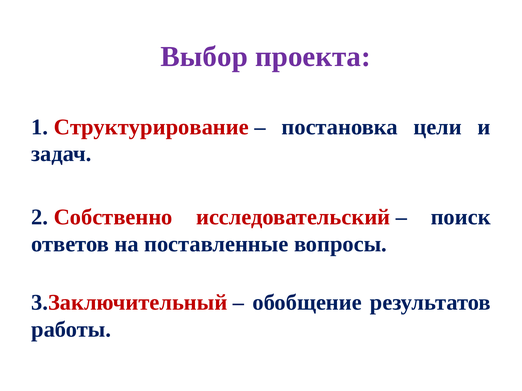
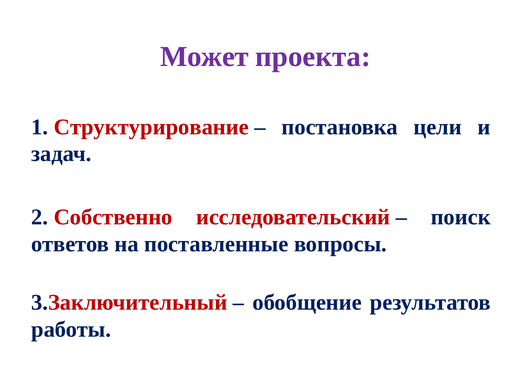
Выбор: Выбор -> Может (204, 57)
